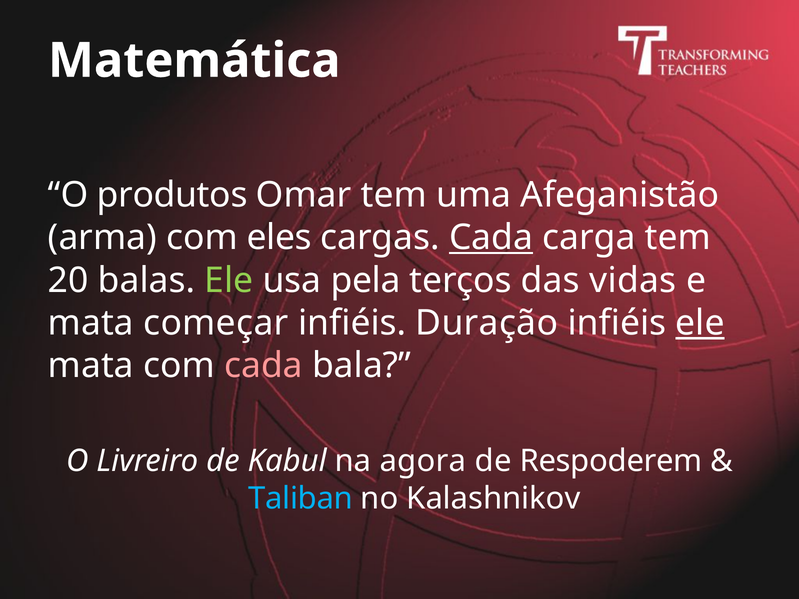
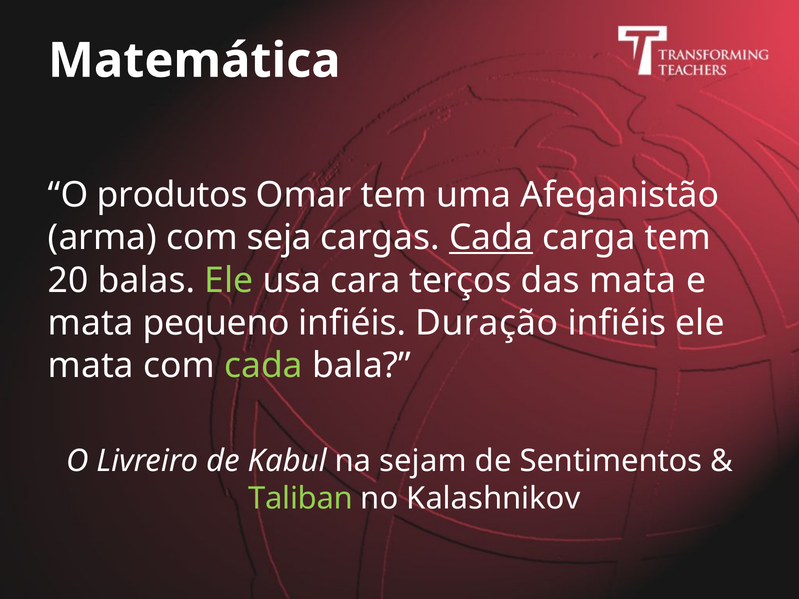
eles: eles -> seja (279, 238)
pela: pela -> cara (366, 280)
das vidas: vidas -> mata (633, 280)
começar: começar -> pequeno (216, 323)
ele underline: present -> none (700, 323)
cada colour: pink -> light green (263, 366)
agora: agora -> sejam (423, 461)
Respoderem: Respoderem -> Sentimentos (611, 461)
Taliban colour: light blue -> light green (301, 499)
